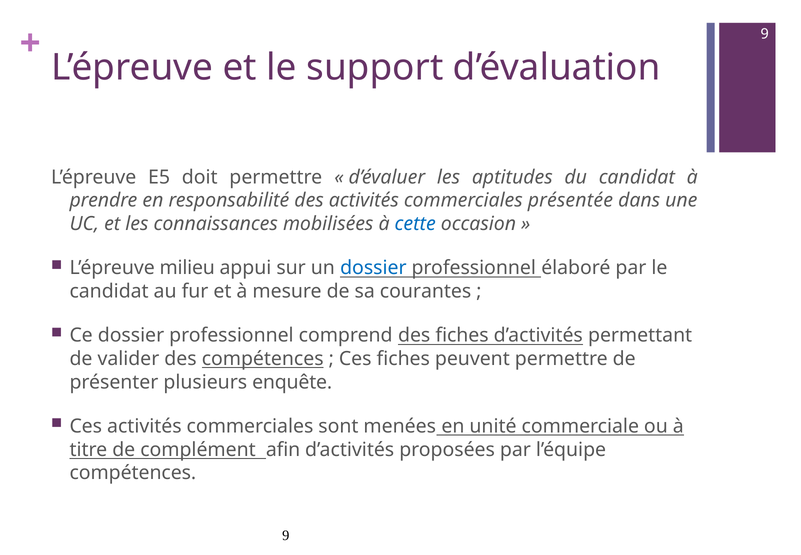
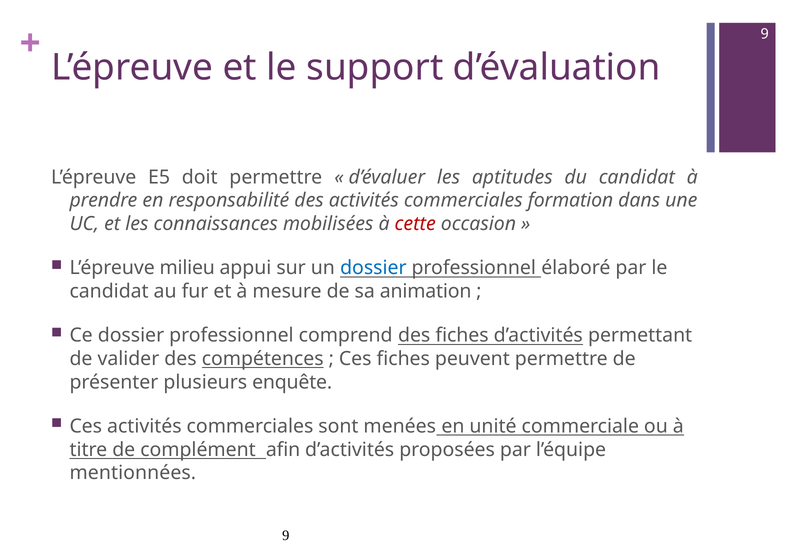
présentée: présentée -> formation (571, 200)
cette colour: blue -> red (415, 224)
courantes: courantes -> animation (426, 291)
compétences: compétences -> mentionnées (133, 473)
